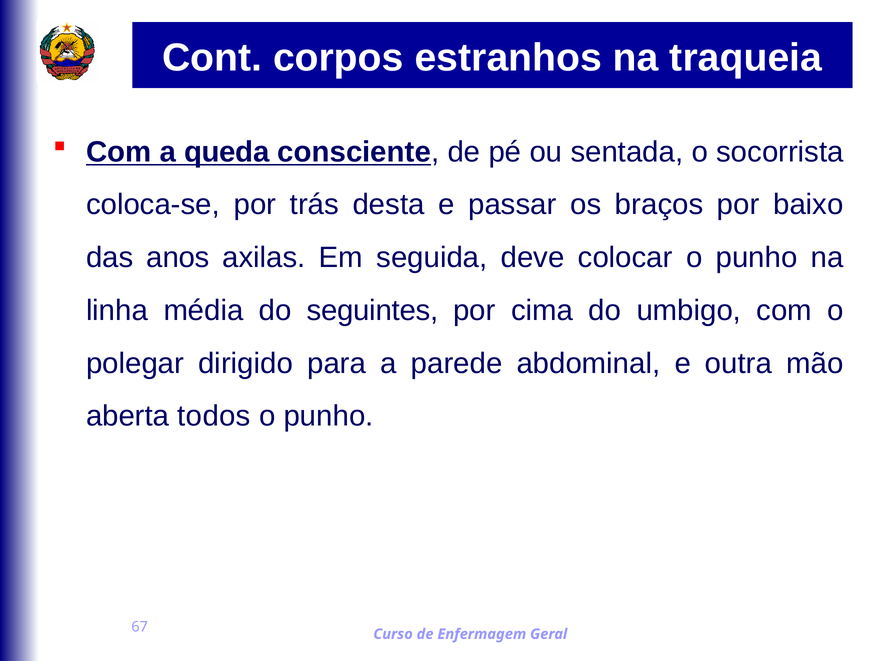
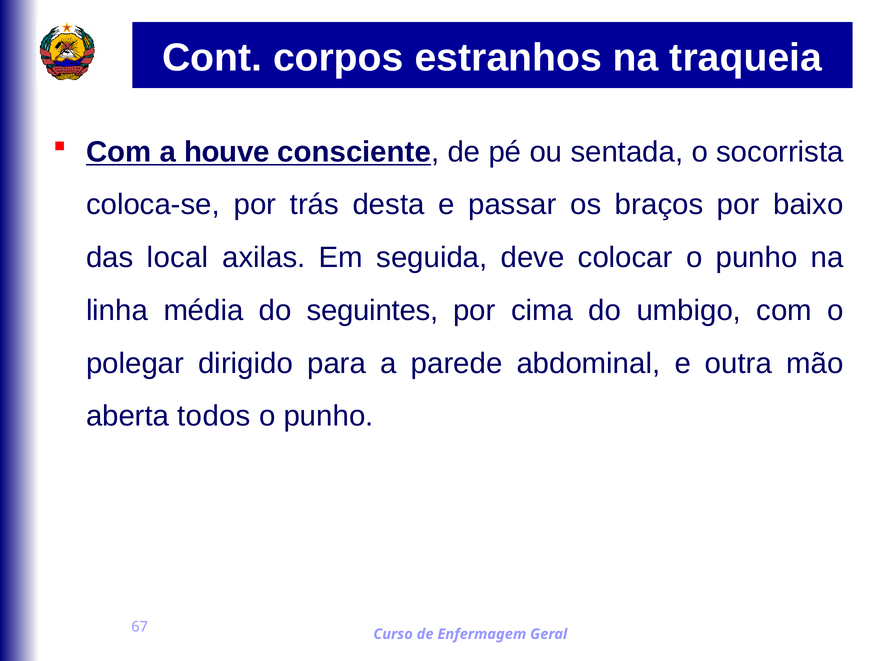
queda: queda -> houve (227, 152)
anos: anos -> local (178, 258)
